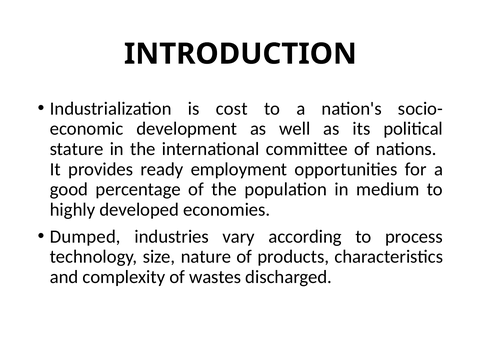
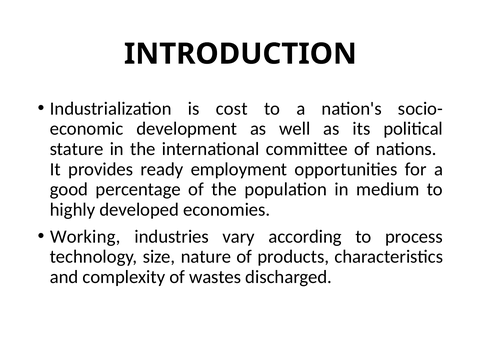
Dumped: Dumped -> Working (85, 236)
